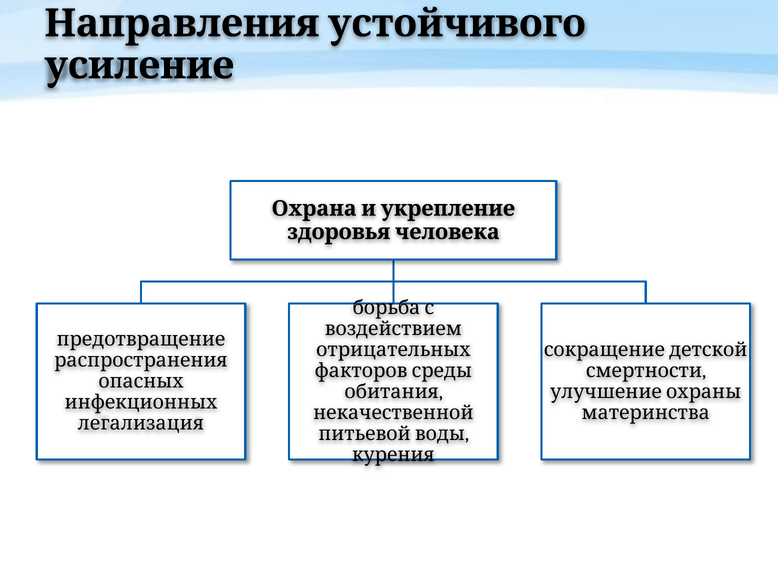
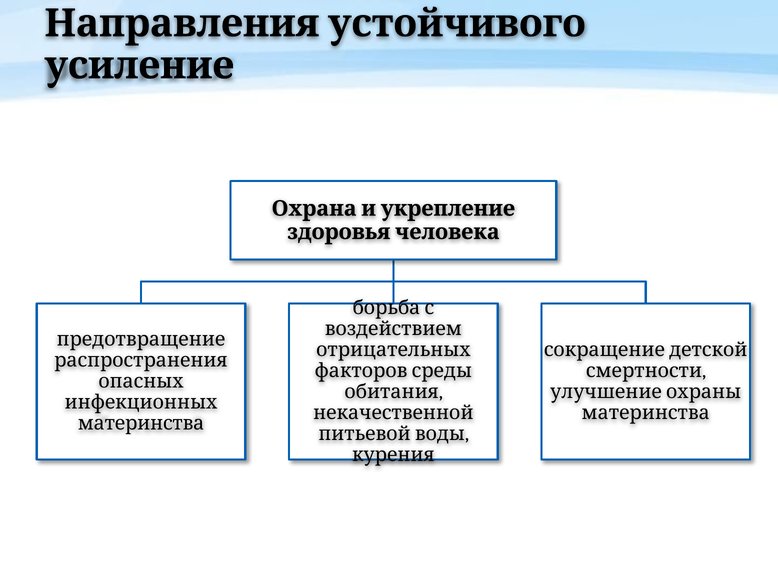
легализация: легализация -> материнства (141, 423)
